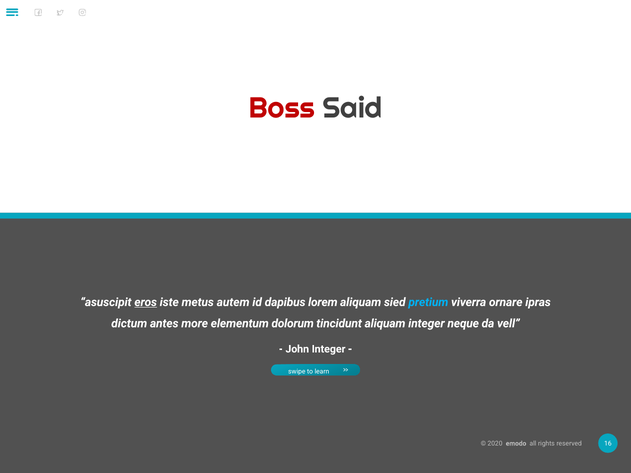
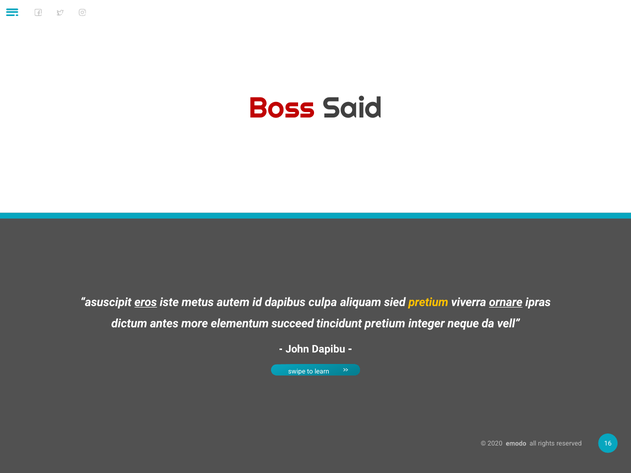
lorem: lorem -> culpa (323, 302)
pretium colour: light blue -> yellow (428, 302)
ornare underline: none -> present (506, 302)
dolorum: dolorum -> succeed (293, 324)
tincidunt aliquam: aliquam -> pretium (385, 324)
John Integer: Integer -> Dapibu (328, 349)
